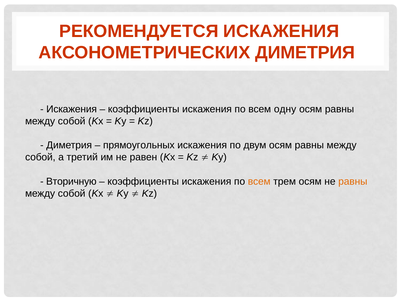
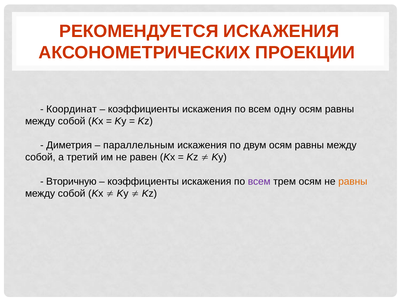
АКСОНОМЕТРИЧЕСКИХ ДИМЕТРИЯ: ДИМЕТРИЯ -> ПРОЕКЦИИ (305, 53)
Искажения: Искажения -> Координат (72, 109)
прямоугольных: прямоугольных -> параллельным (139, 145)
всем colour: orange -> purple (259, 181)
